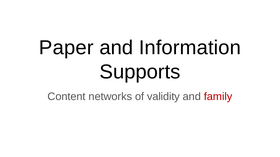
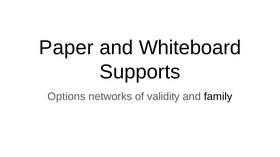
Information: Information -> Whiteboard (190, 48)
Content: Content -> Options (67, 97)
family colour: red -> black (218, 97)
